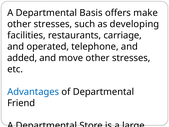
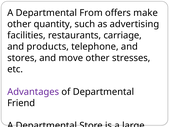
Basis: Basis -> From (91, 13)
stresses: stresses -> quantity (53, 24)
developing: developing -> advertising (134, 24)
operated: operated -> products (48, 47)
added: added -> stores (22, 58)
Advantages colour: blue -> purple (33, 92)
